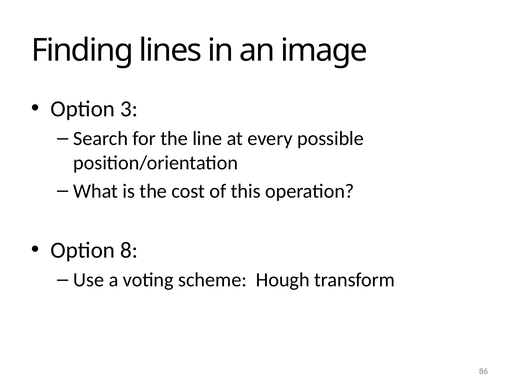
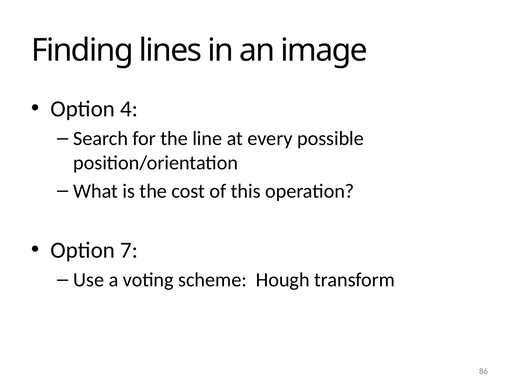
3: 3 -> 4 (129, 109)
8: 8 -> 7 (129, 250)
